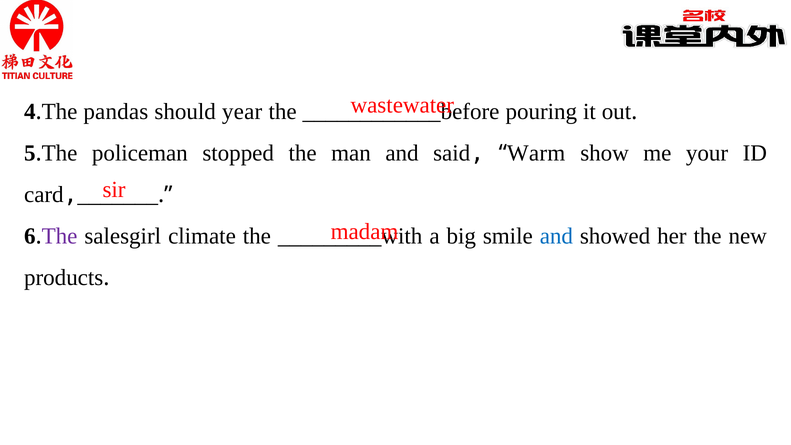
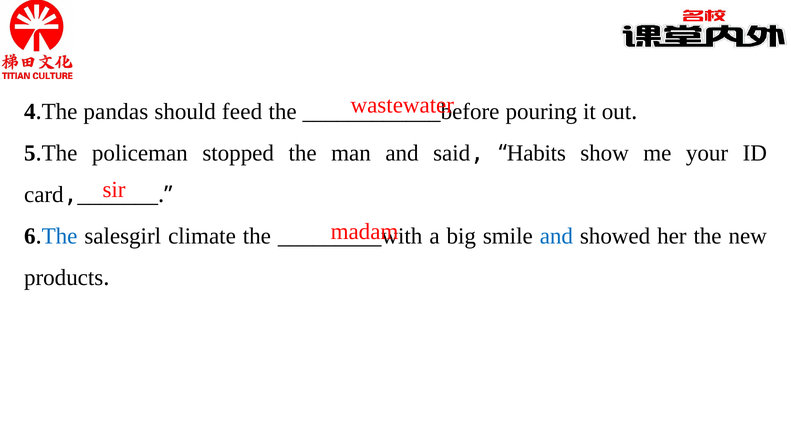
year: year -> feed (242, 112)
Warm: Warm -> Habits (536, 153)
The colour: purple -> blue (60, 236)
